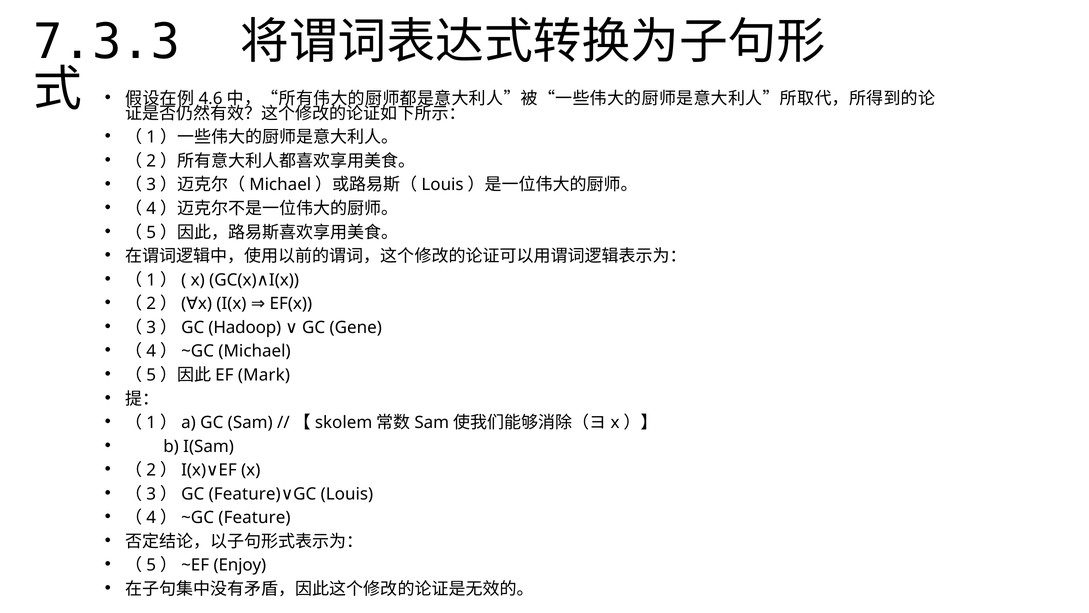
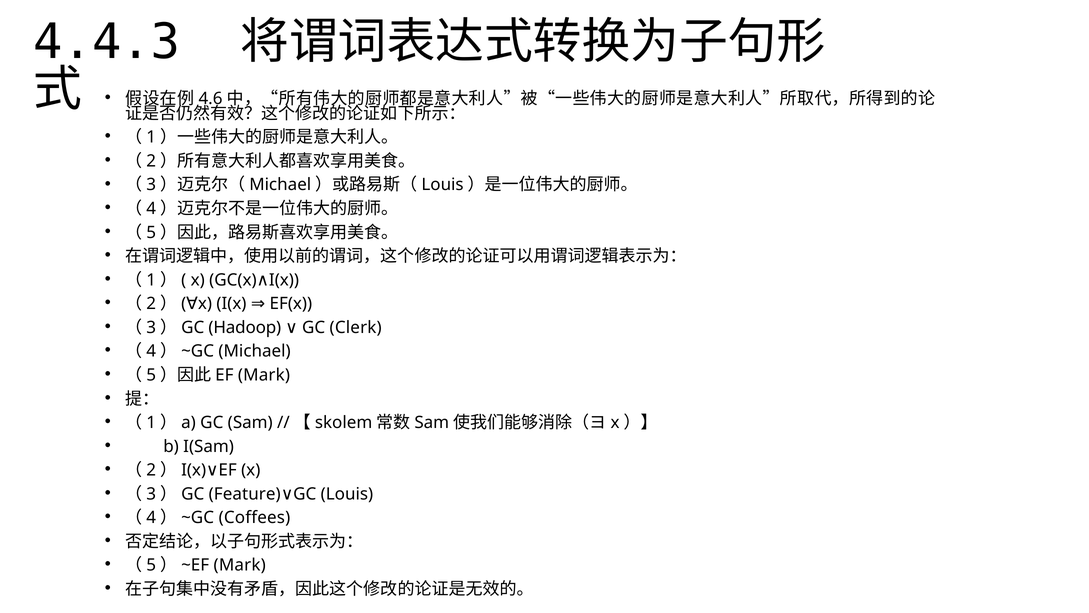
7.3.3: 7.3.3 -> 4.4.3 (107, 42)
Gene: Gene -> Clerk (356, 327)
（4）~GC Feature: Feature -> Coffees (254, 517)
（5）~EF Enjoy: Enjoy -> Mark (240, 565)
